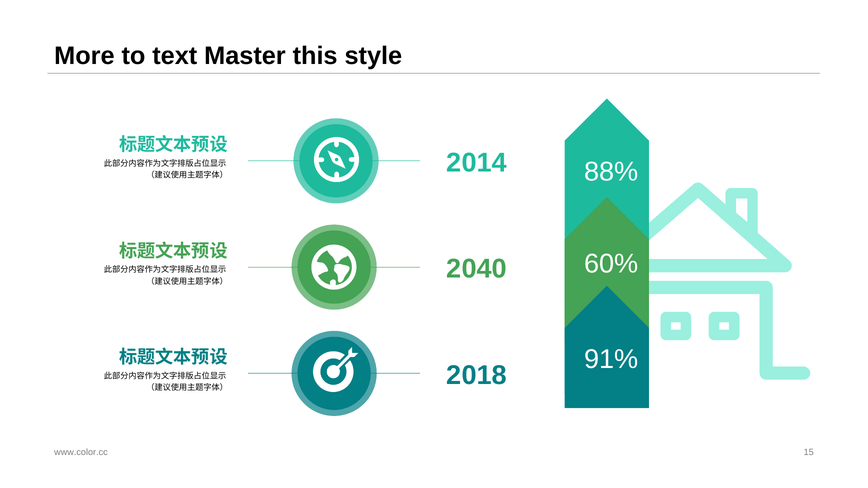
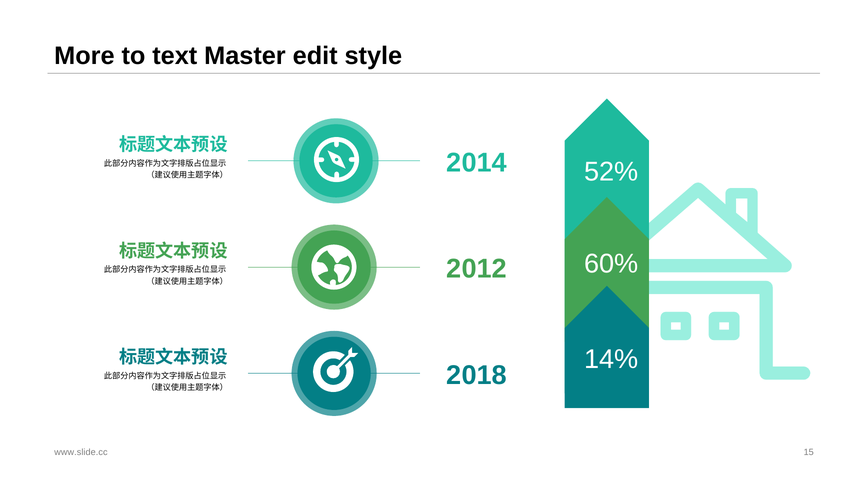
this: this -> edit (315, 56)
88%: 88% -> 52% (611, 172)
2040: 2040 -> 2012 (477, 269)
91%: 91% -> 14% (611, 360)
www.color.cc: www.color.cc -> www.slide.cc (81, 452)
